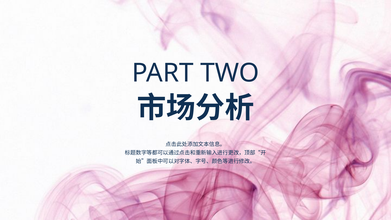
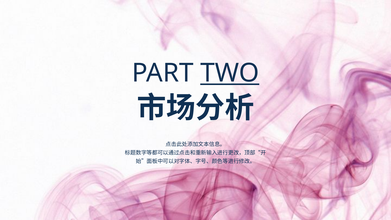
TWO underline: none -> present (230, 73)
